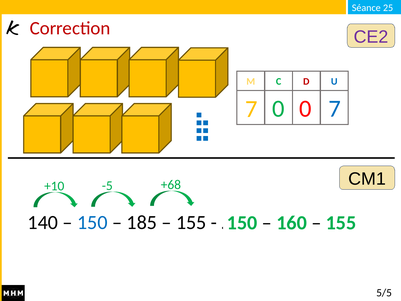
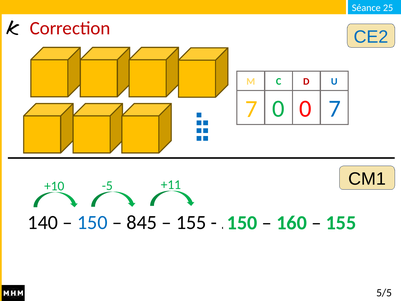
CE2 colour: purple -> blue (371, 37)
+68: +68 -> +11 (171, 185)
185: 185 -> 845 (142, 222)
